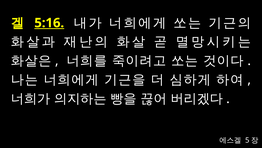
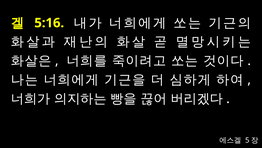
5:16 underline: present -> none (49, 23)
